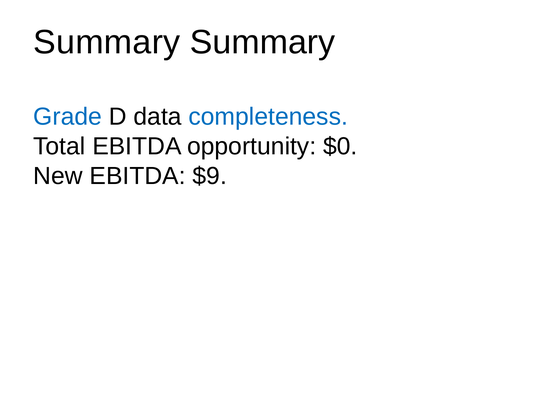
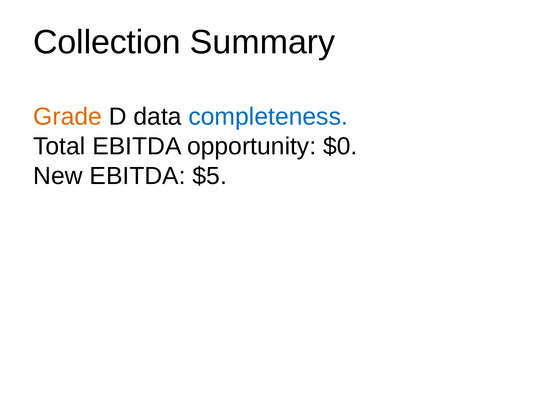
Summary: Summary -> Collection (107, 42)
Grade colour: blue -> orange (68, 117)
$9: $9 -> $5 (210, 176)
